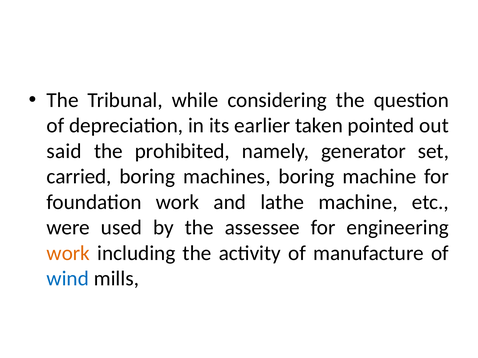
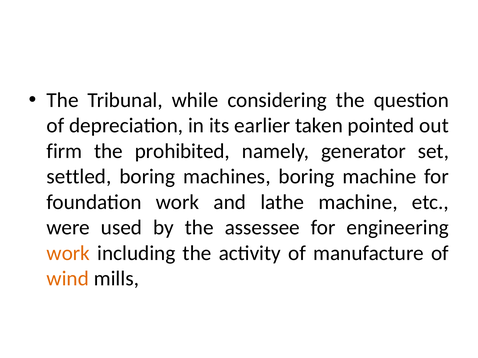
said: said -> firm (64, 151)
carried: carried -> settled (79, 177)
wind colour: blue -> orange (68, 279)
